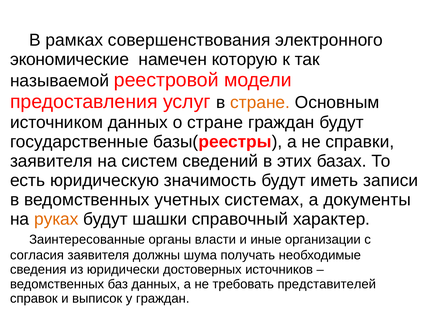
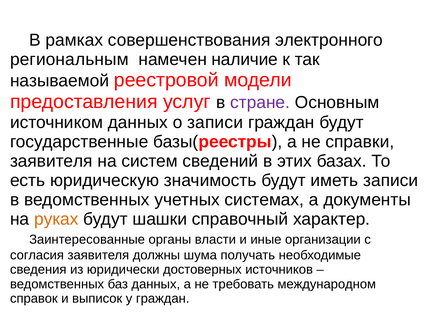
экономические: экономические -> региональным (69, 60)
которую: которую -> наличие (245, 60)
стране colour: orange -> purple (260, 103)
о стране: стране -> записи (215, 123)
представителей: представителей -> международном (327, 285)
